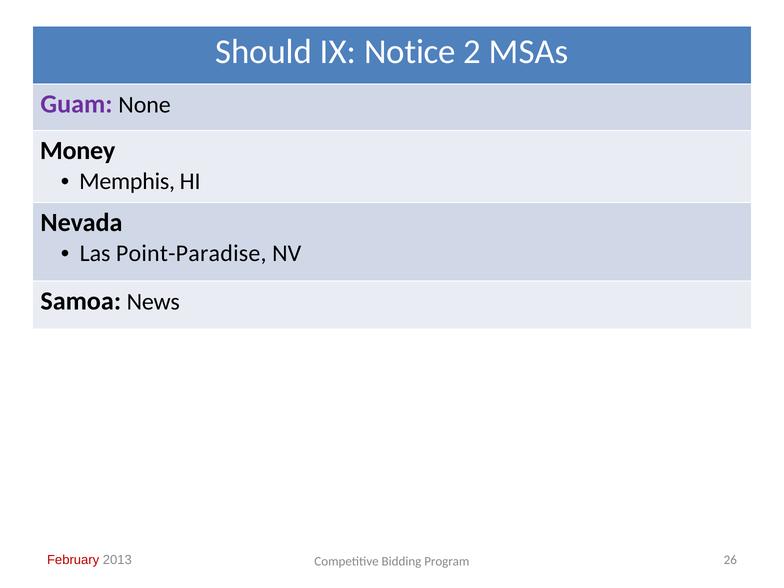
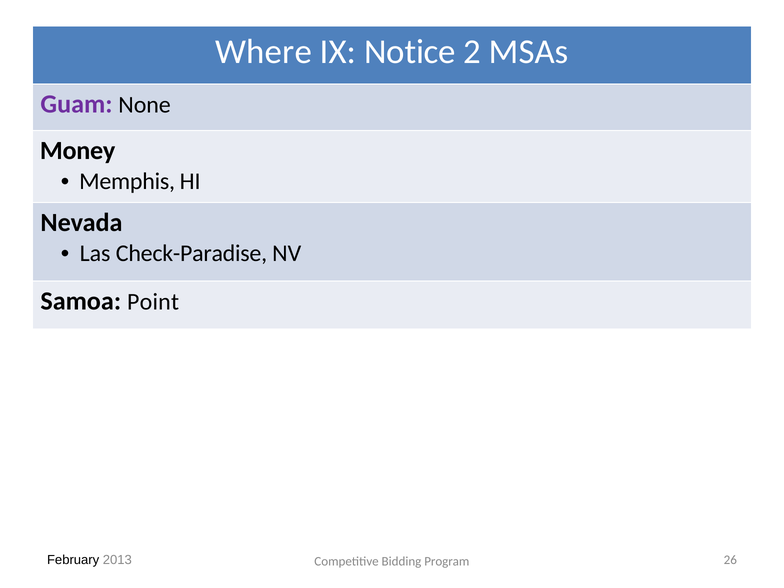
Should: Should -> Where (264, 52)
Point-Paradise: Point-Paradise -> Check-Paradise (191, 253)
News: News -> Point (153, 302)
February colour: red -> black (73, 560)
